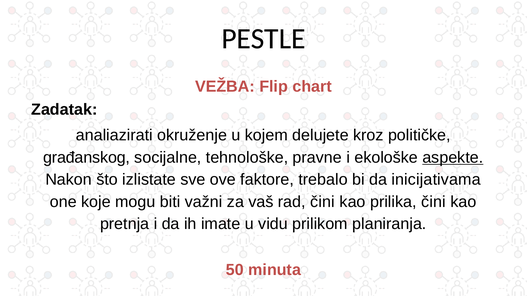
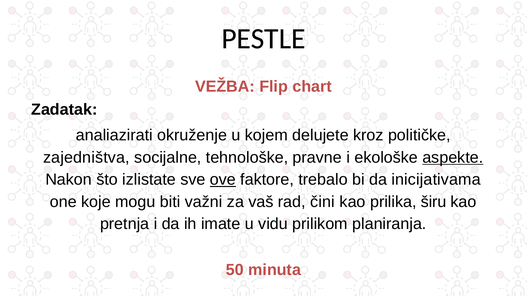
građanskog: građanskog -> zajedništva (86, 158)
ove underline: none -> present (223, 180)
prilika čini: čini -> širu (434, 202)
